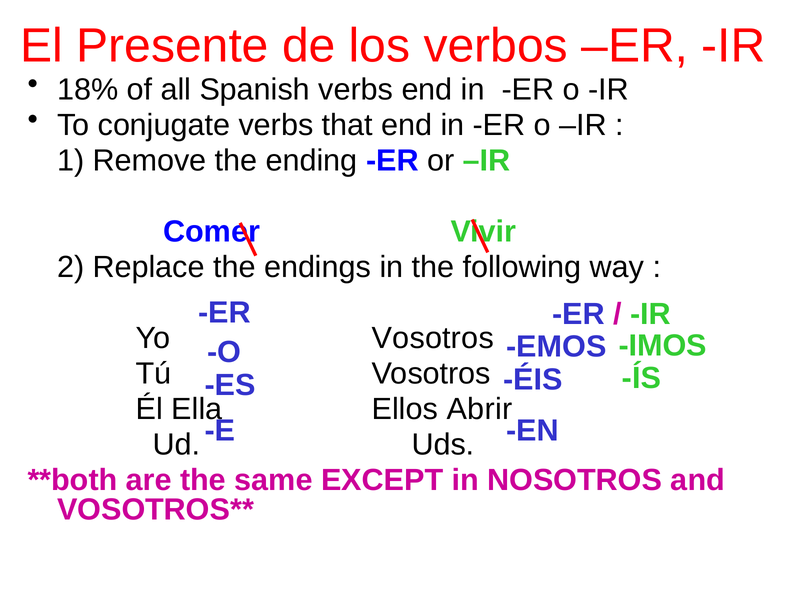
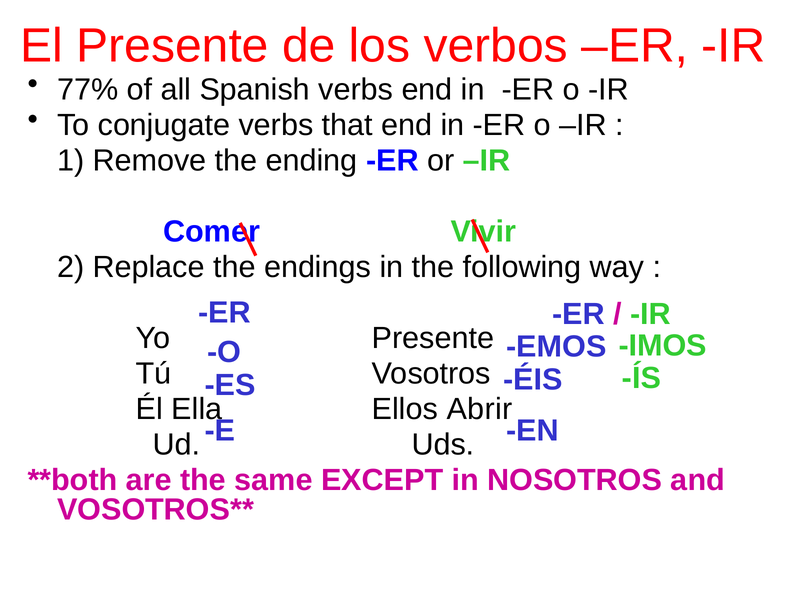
18%: 18% -> 77% (88, 89)
Yo Vosotros: Vosotros -> Presente (433, 338)
